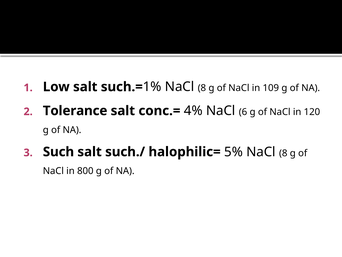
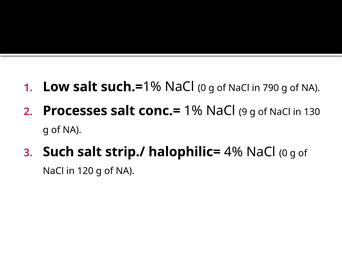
8: 8 -> 0 (202, 88)
109: 109 -> 790 (271, 88)
Tolerance: Tolerance -> Processes (75, 111)
conc.= 4%: 4% -> 1% (193, 111)
6: 6 -> 9 (243, 112)
120: 120 -> 130 (312, 112)
such./: such./ -> strip./ (125, 152)
5%: 5% -> 4% (234, 152)
8: 8 -> 0 (283, 153)
800: 800 -> 120 (85, 171)
